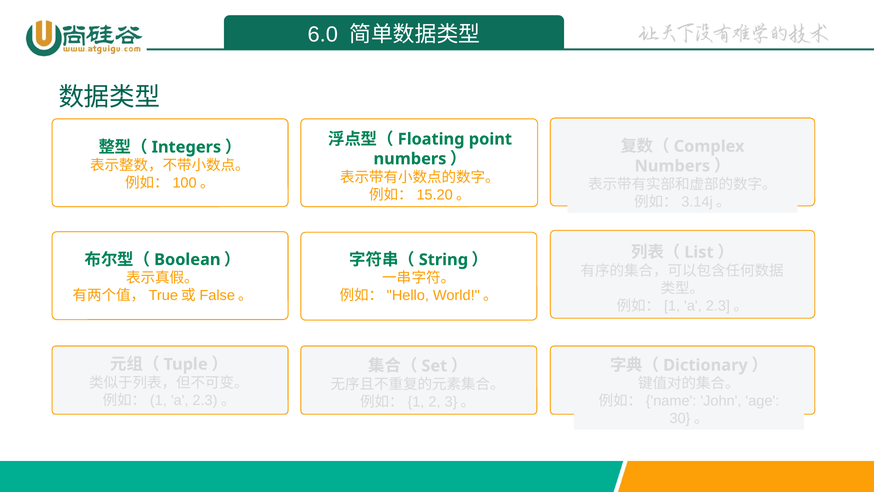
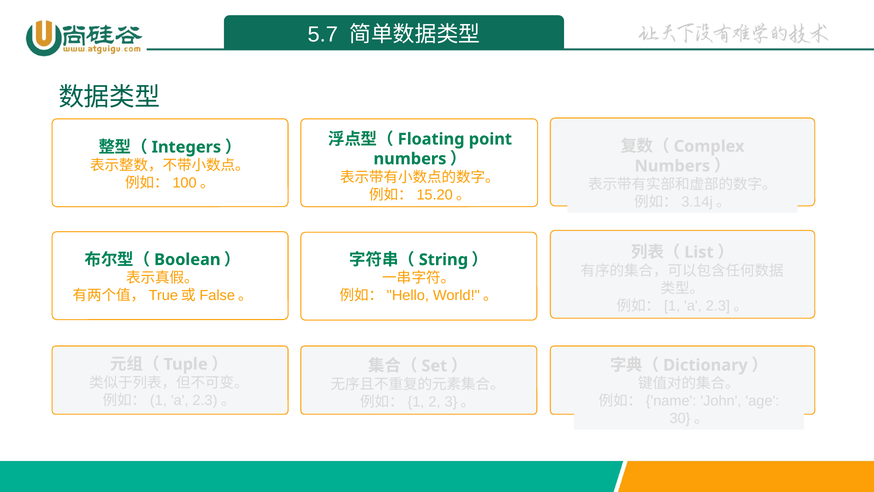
6.0: 6.0 -> 5.7 (323, 35)
